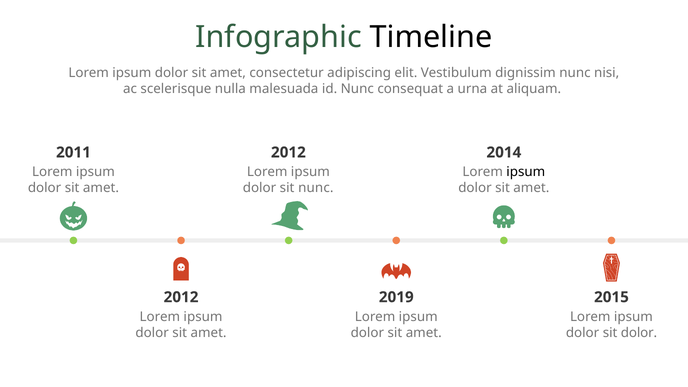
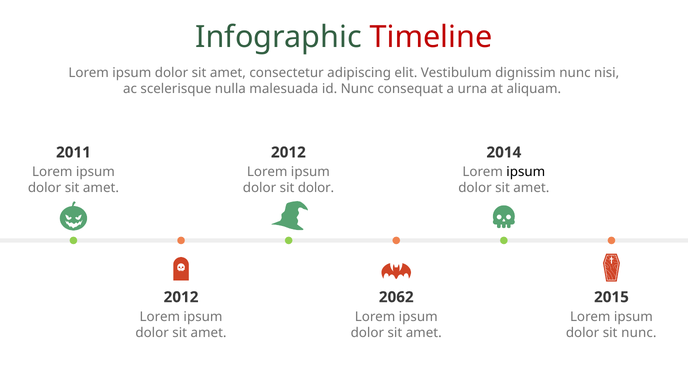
Timeline colour: black -> red (431, 37)
sit nunc: nunc -> dolor (316, 188)
2019: 2019 -> 2062 (396, 297)
sit dolor: dolor -> nunc (639, 333)
